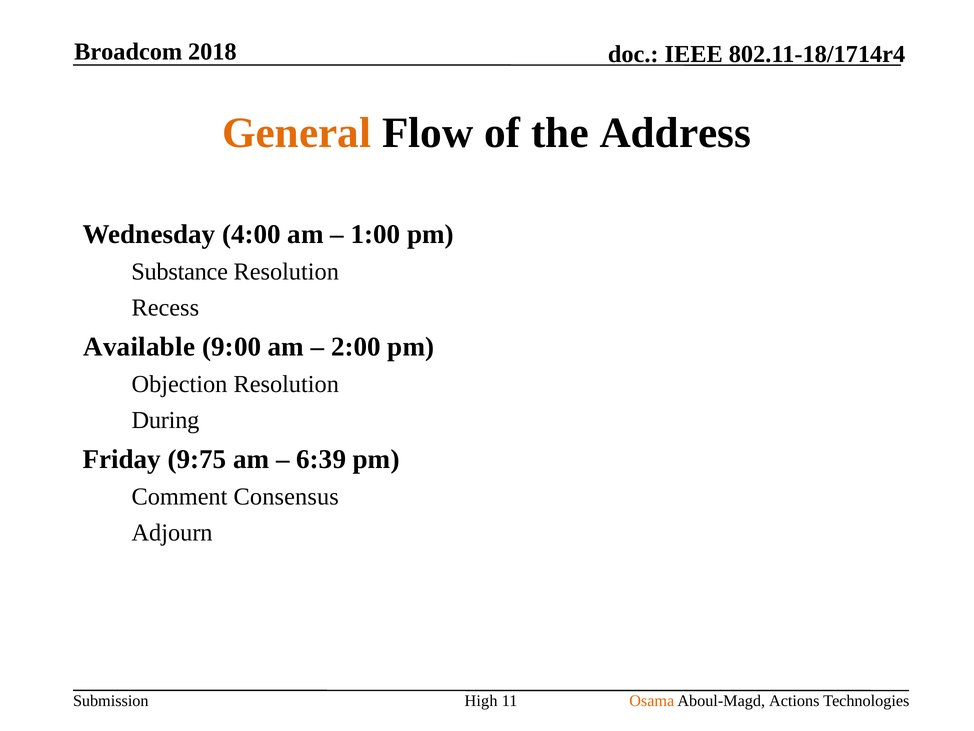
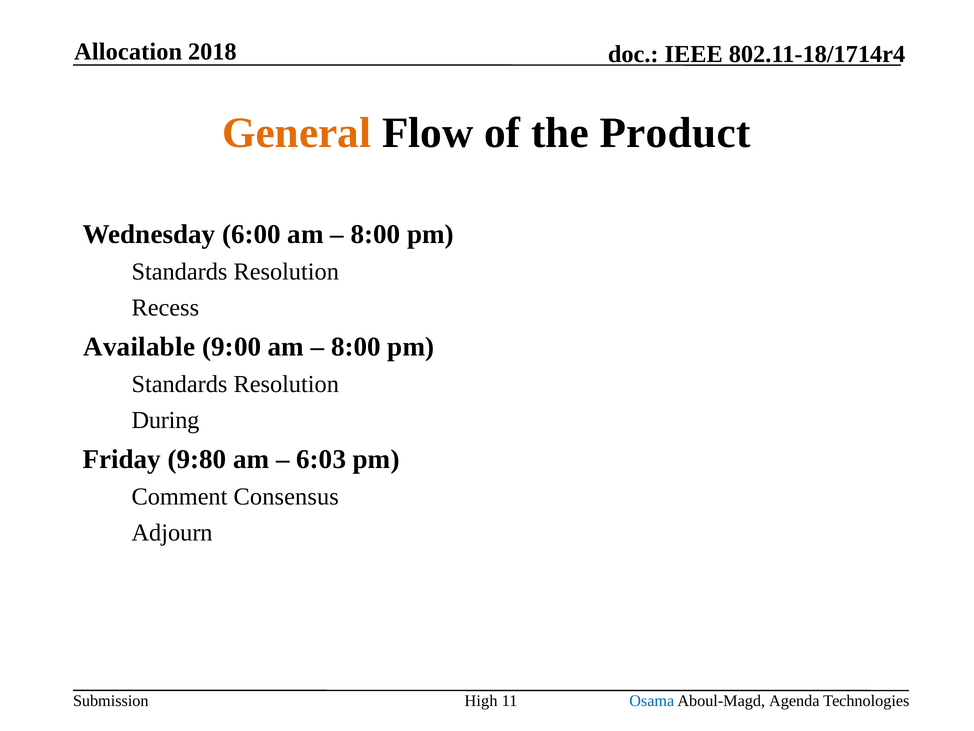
Broadcom: Broadcom -> Allocation (128, 52)
Address: Address -> Product (675, 133)
4:00: 4:00 -> 6:00 (251, 234)
1:00: 1:00 -> 8:00 (375, 234)
Substance: Substance -> Standards (179, 271)
2:00: 2:00 -> 8:00 (356, 347)
Objection: Objection -> Standards (179, 384)
9:75: 9:75 -> 9:80 (197, 459)
6:39: 6:39 -> 6:03 (321, 459)
Osama colour: orange -> blue (652, 701)
Actions: Actions -> Agenda (794, 701)
